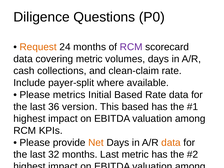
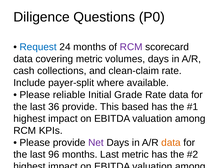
Request colour: orange -> blue (38, 47)
metrics: metrics -> reliable (69, 95)
Initial Based: Based -> Grade (128, 95)
36 version: version -> provide (80, 107)
Net colour: orange -> purple (96, 143)
32: 32 -> 96 (54, 155)
